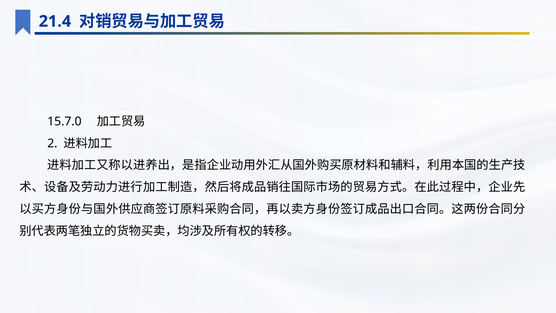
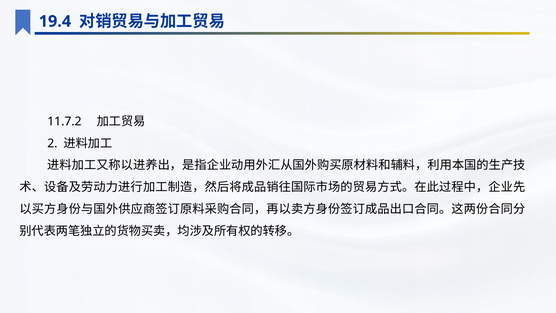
21.4: 21.4 -> 19.4 (55, 21)
15.7.0: 15.7.0 -> 11.7.2 (64, 121)
